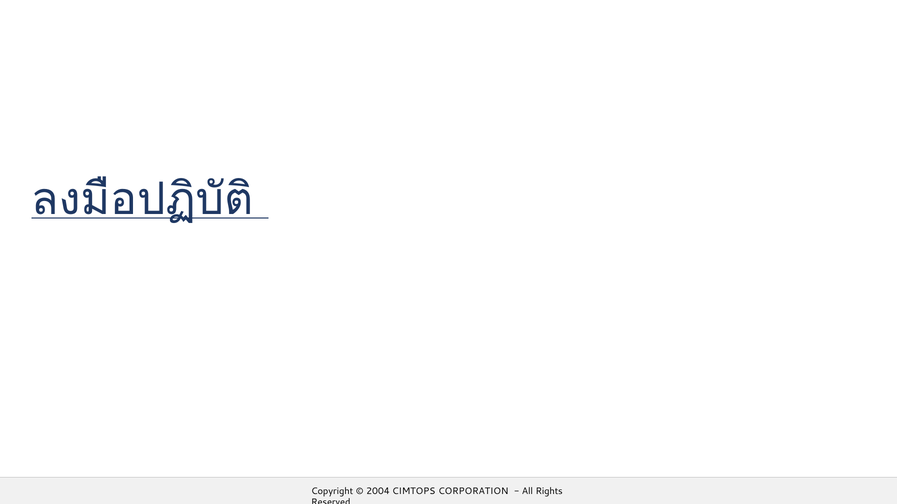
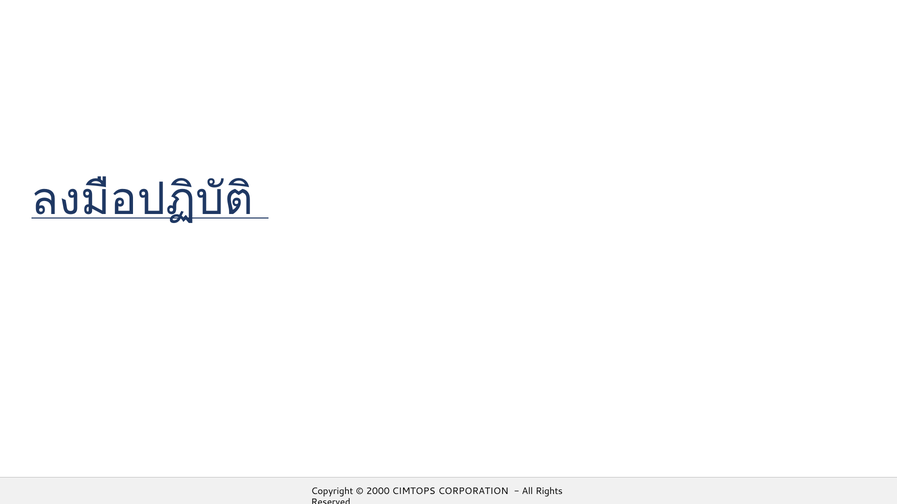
2004: 2004 -> 2000 (378, 492)
